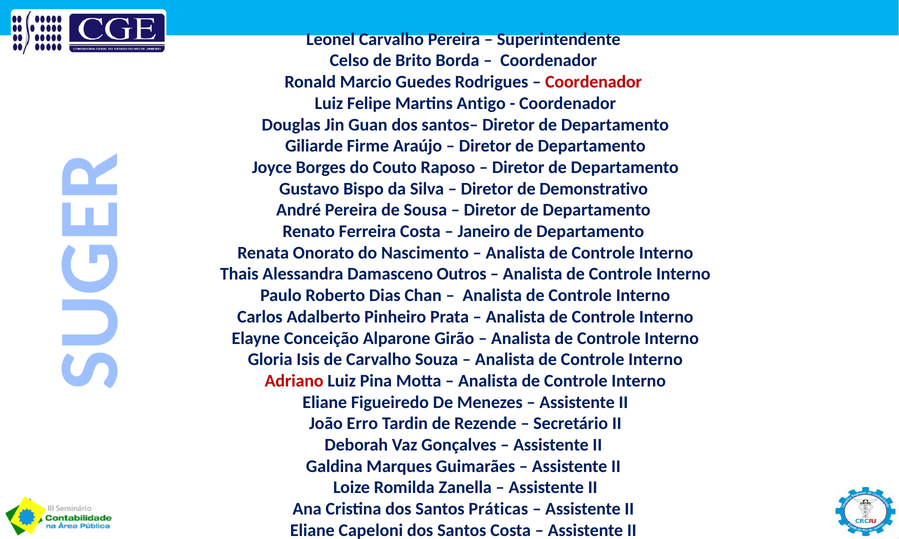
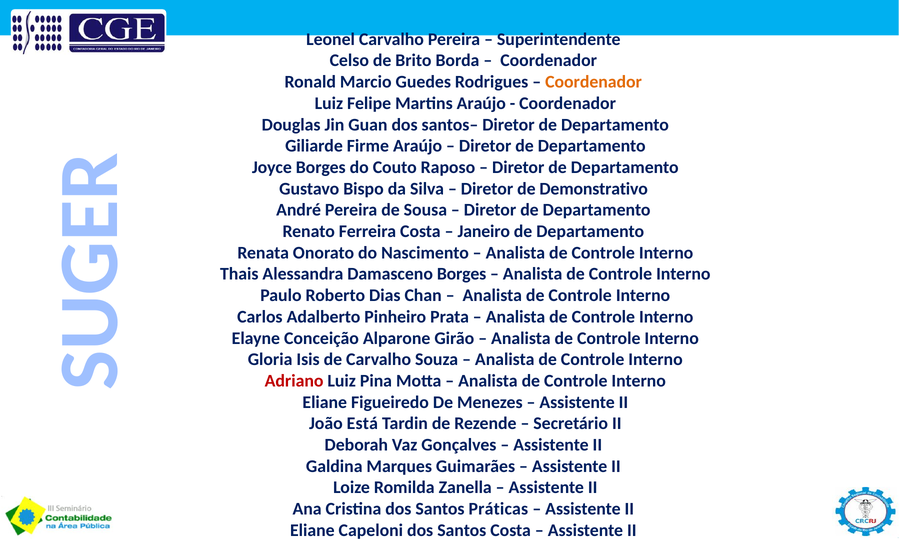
Coordenador colour: red -> orange (594, 82)
Martins Antigo: Antigo -> Araújo (481, 103)
Damasceno Outros: Outros -> Borges (462, 274)
Erro: Erro -> Está (362, 424)
